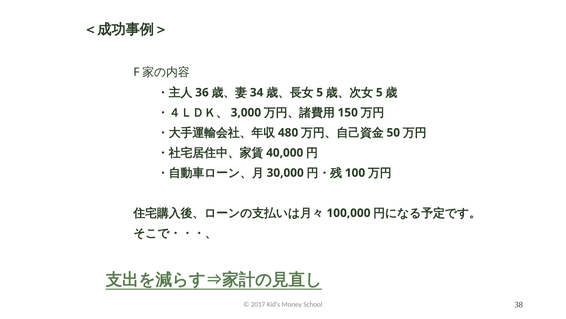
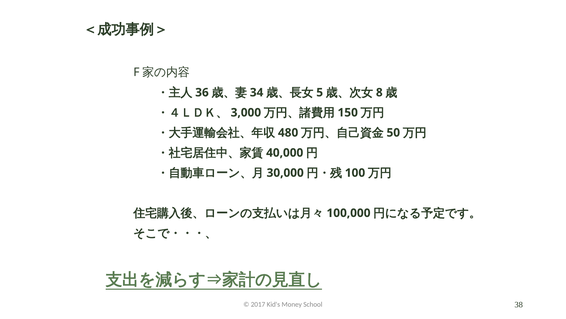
5: 5 -> 8 (379, 92)
